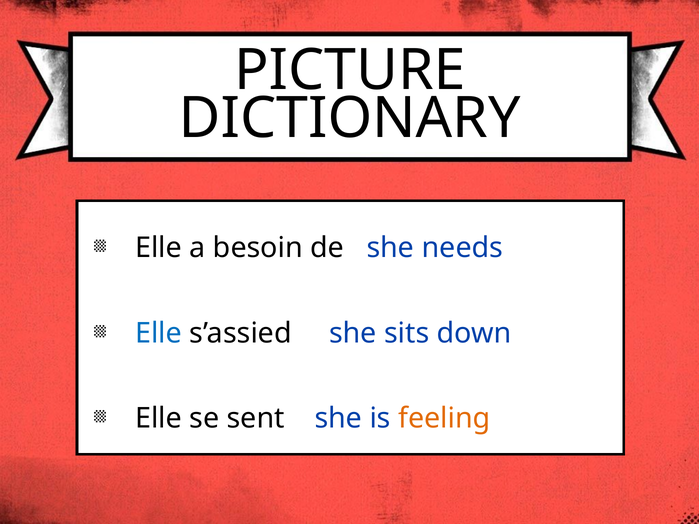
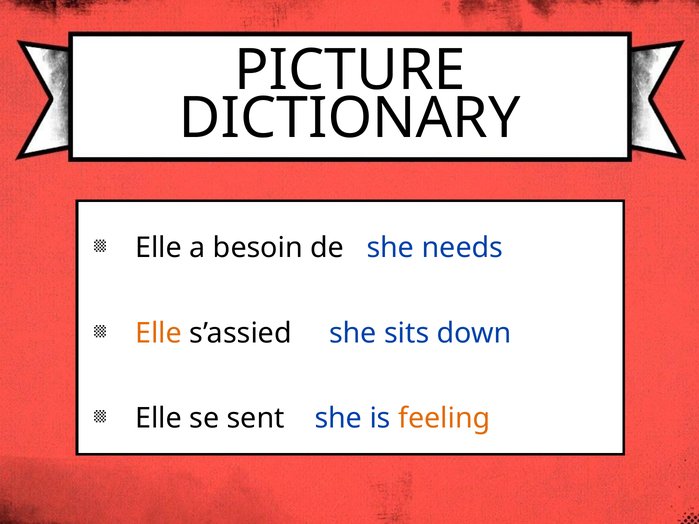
Elle colour: blue -> orange (159, 333)
